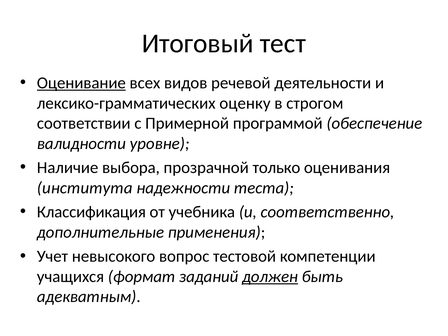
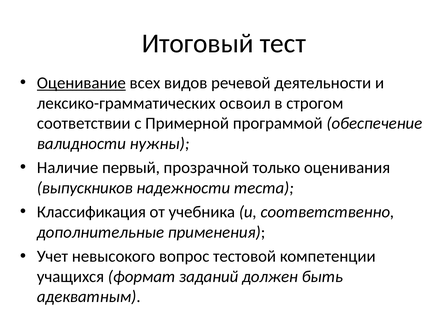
оценку: оценку -> освоил (245, 103)
уровне: уровне -> нужны (160, 143)
выбора: выбора -> первый (131, 168)
института: института -> выпускников (85, 188)
должен underline: present -> none (270, 277)
